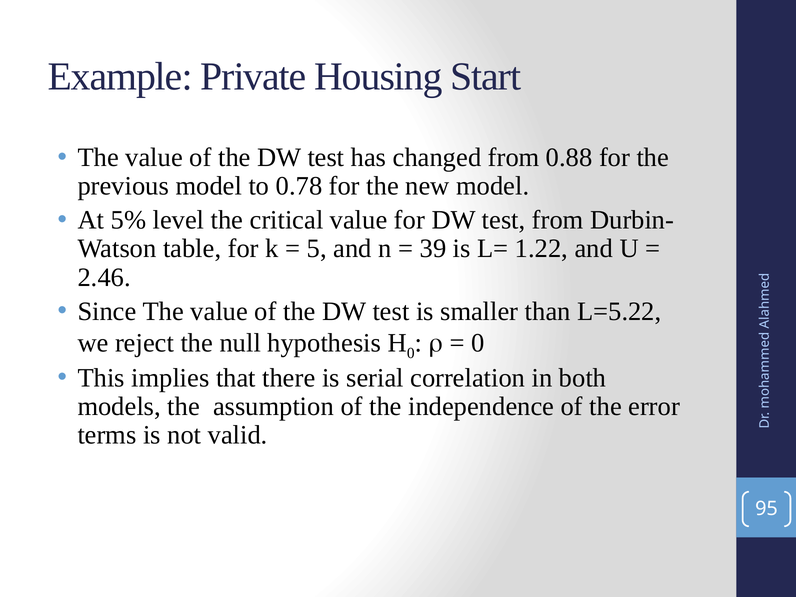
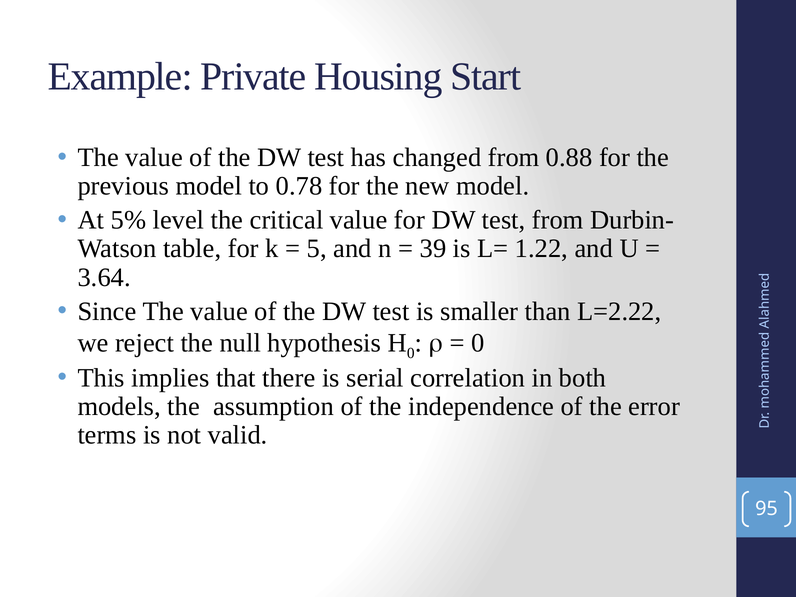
2.46: 2.46 -> 3.64 (104, 277)
L=5.22: L=5.22 -> L=2.22 (619, 311)
